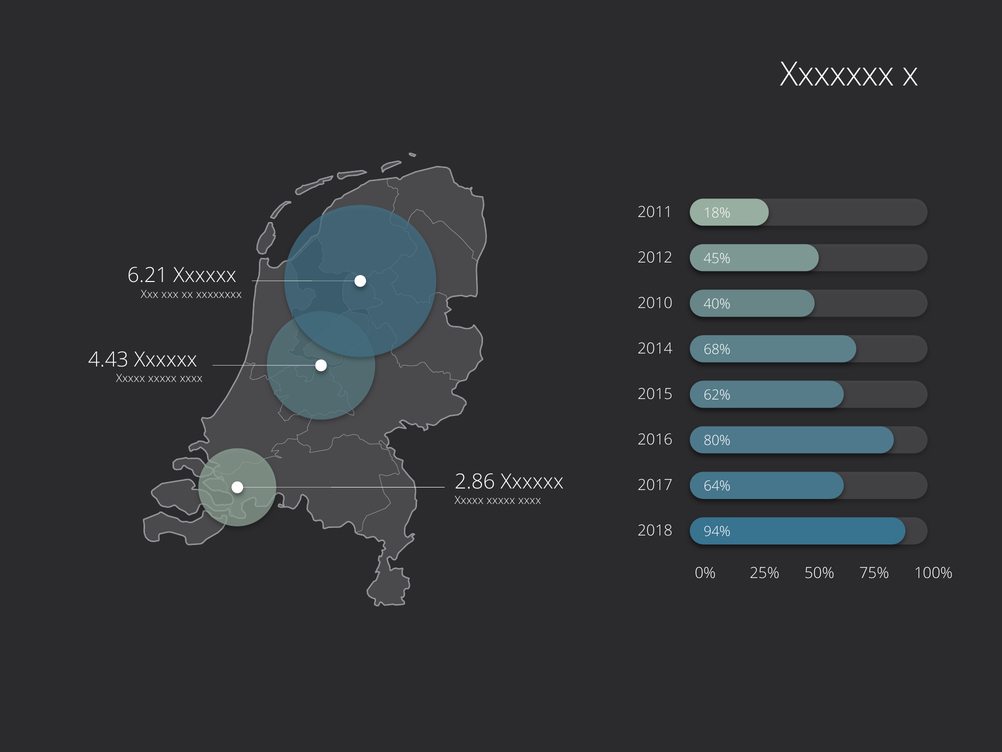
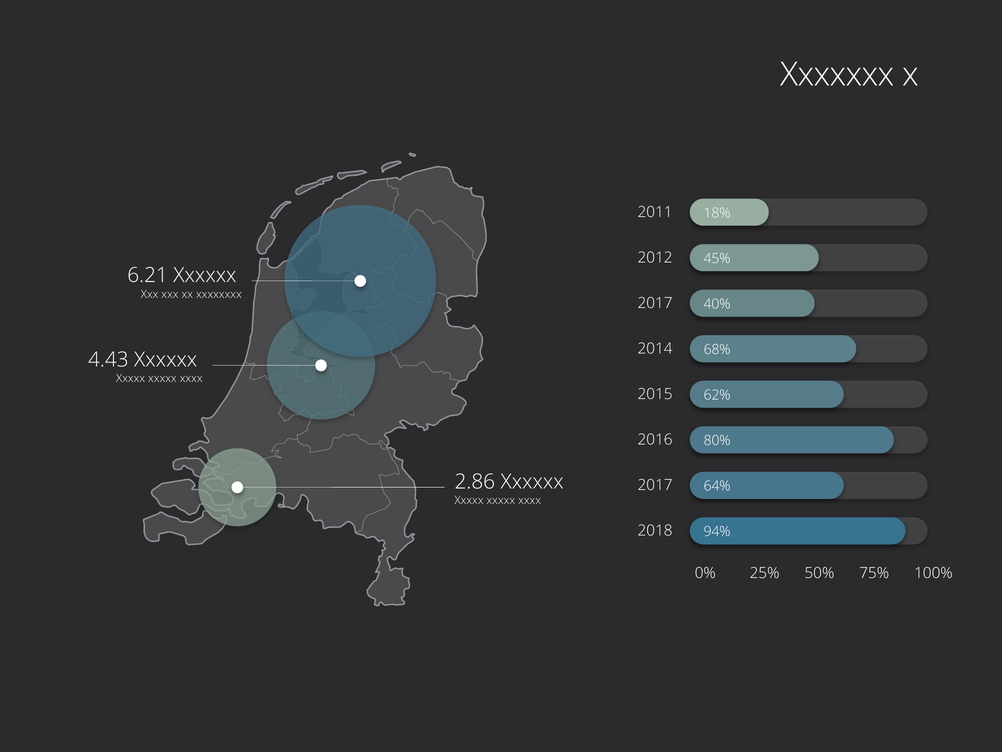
2010: 2010 -> 2017 (655, 303)
